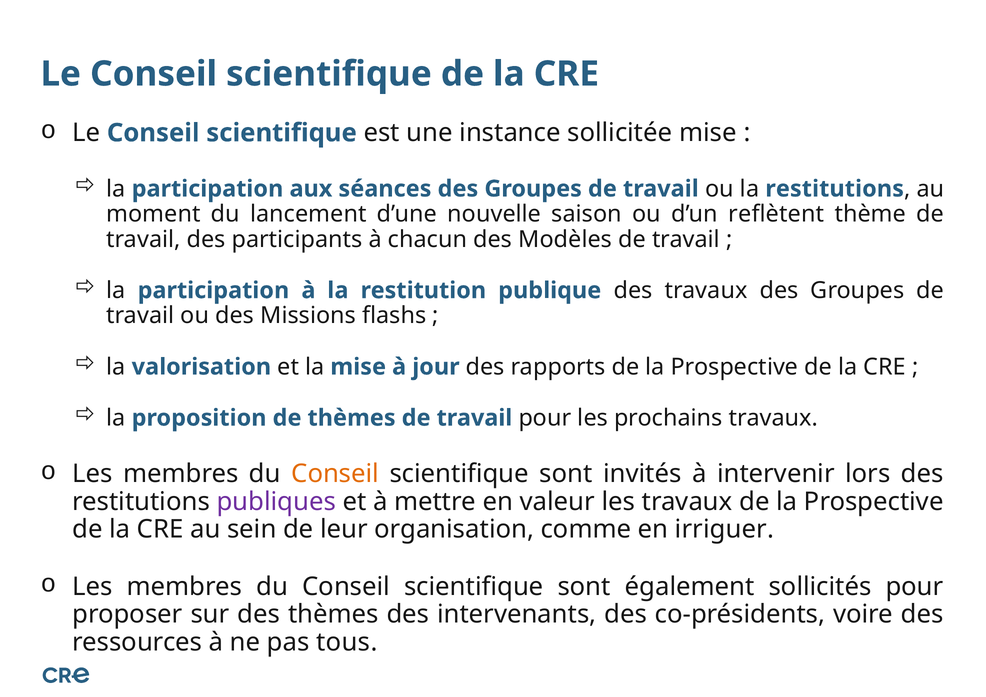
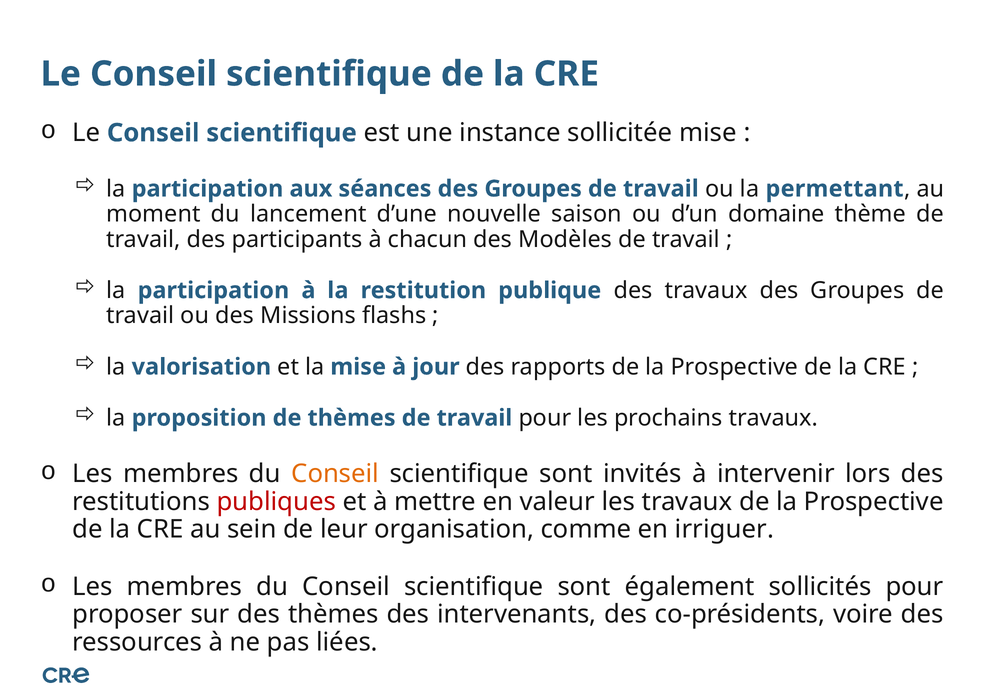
la restitutions: restitutions -> permettant (835, 189)
reflètent: reflètent -> domaine (776, 214)
publiques colour: purple -> red (276, 502)
tous: tous -> liées (347, 642)
